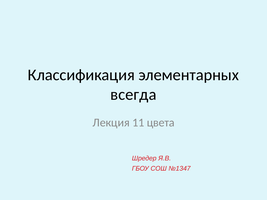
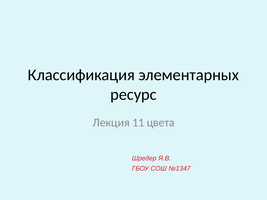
всегда: всегда -> ресурс (133, 95)
